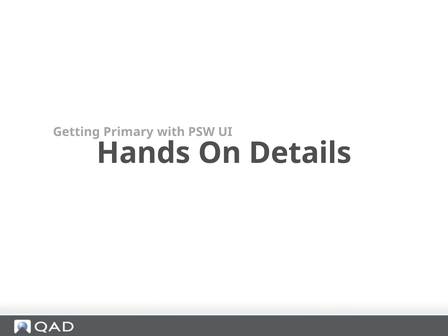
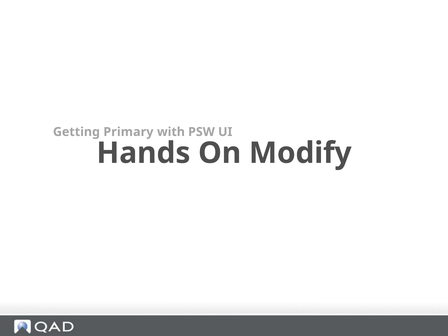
Details: Details -> Modify (300, 153)
